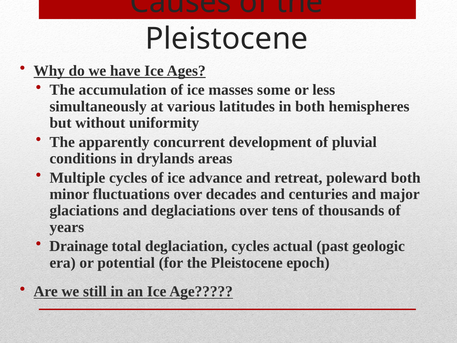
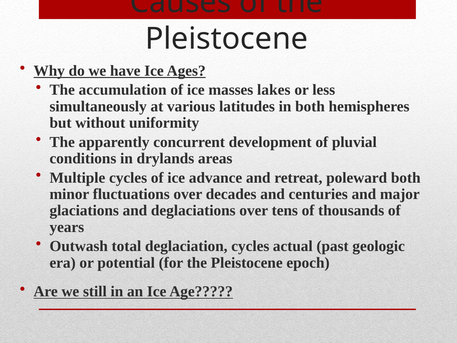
some: some -> lakes (274, 90)
Drainage: Drainage -> Outwash (79, 246)
